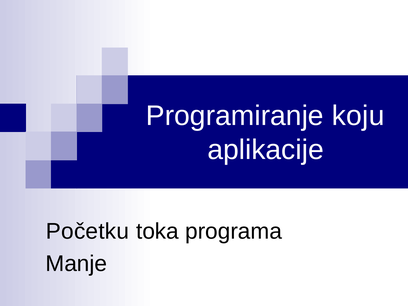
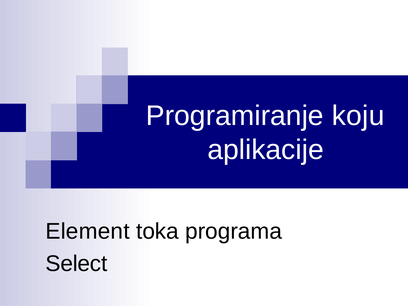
Početku: Početku -> Element (88, 231)
Manje: Manje -> Select (76, 264)
